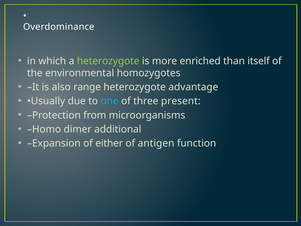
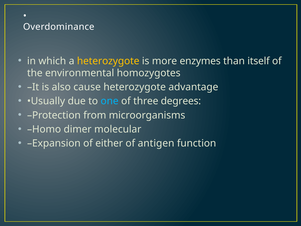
heterozygote colour: light green -> yellow (108, 61)
enriched: enriched -> enzymes (200, 61)
range: range -> cause (87, 87)
present: present -> degrees (181, 101)
additional: additional -> molecular (118, 129)
